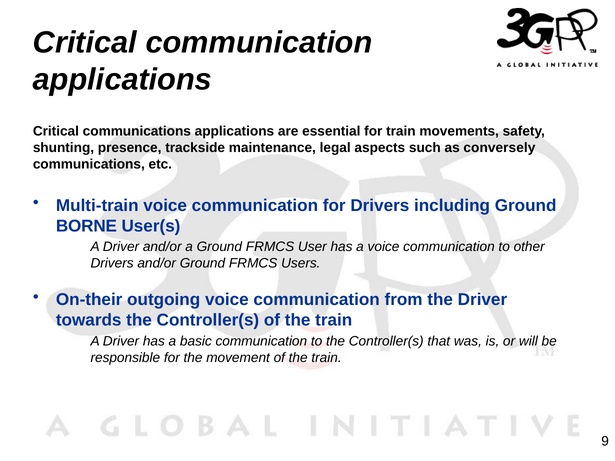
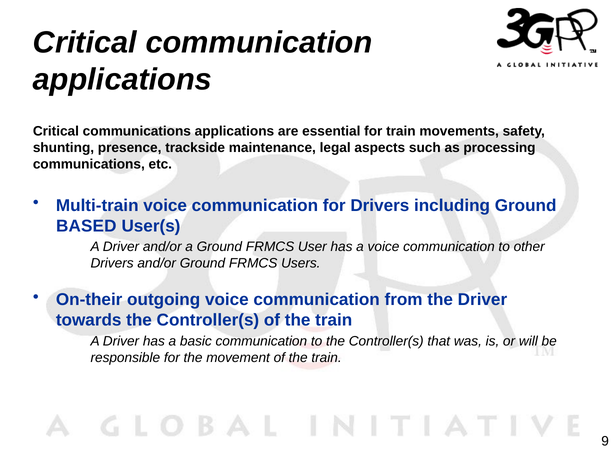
conversely: conversely -> processing (499, 148)
BORNE: BORNE -> BASED (86, 226)
